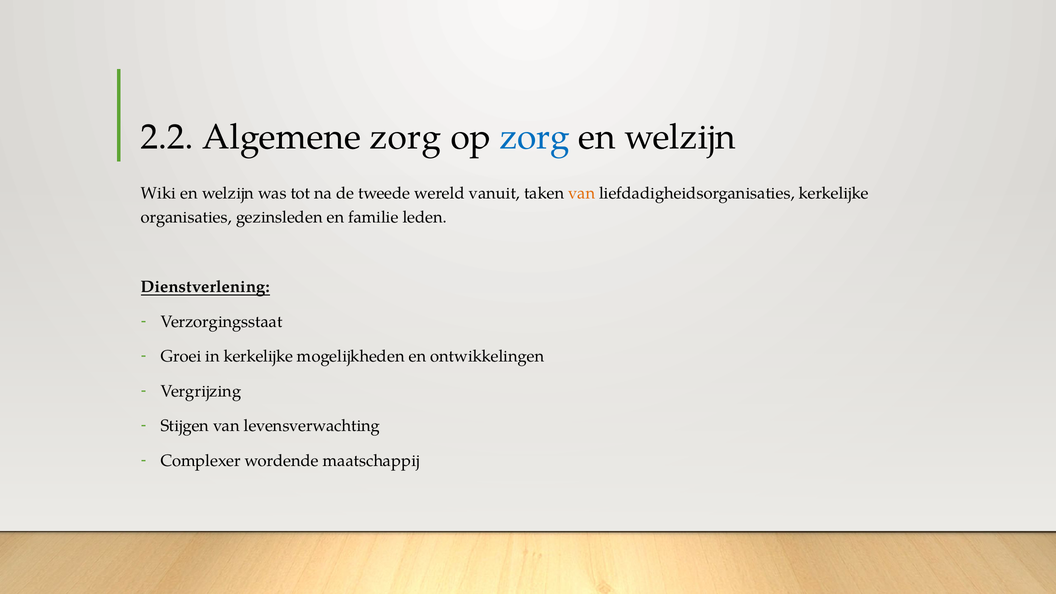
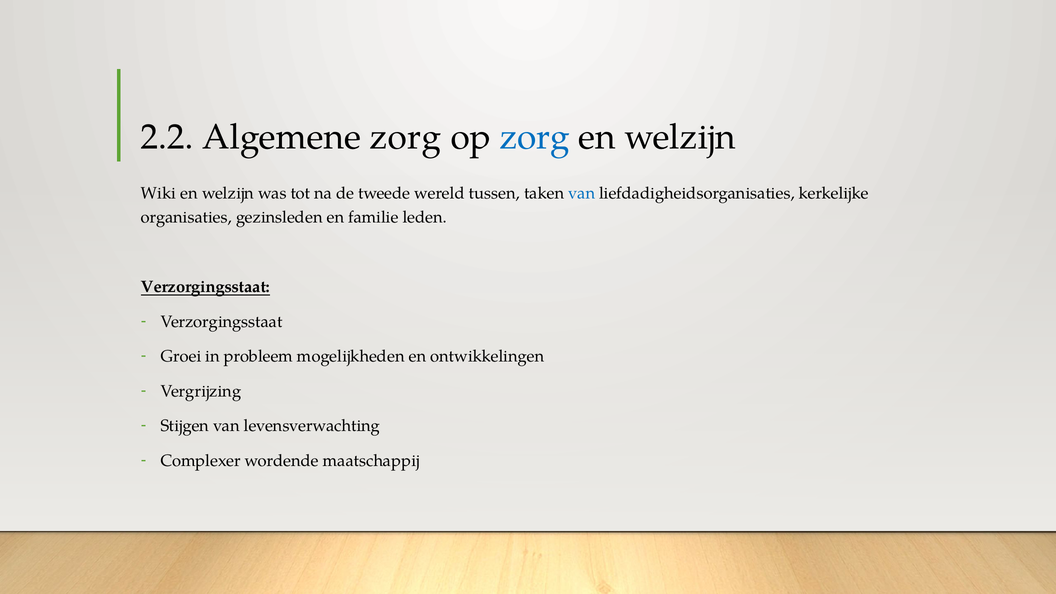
vanuit: vanuit -> tussen (494, 194)
van colour: orange -> blue (582, 194)
Dienstverlening: Dienstverlening -> Verzorgingsstaat (205, 287)
in kerkelijke: kerkelijke -> probleem (258, 356)
